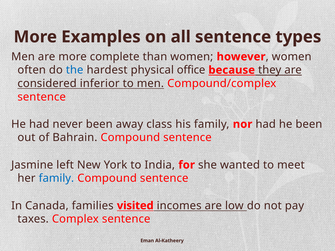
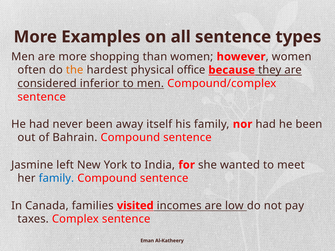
complete: complete -> shopping (115, 57)
the colour: blue -> orange (75, 70)
class: class -> itself (159, 124)
